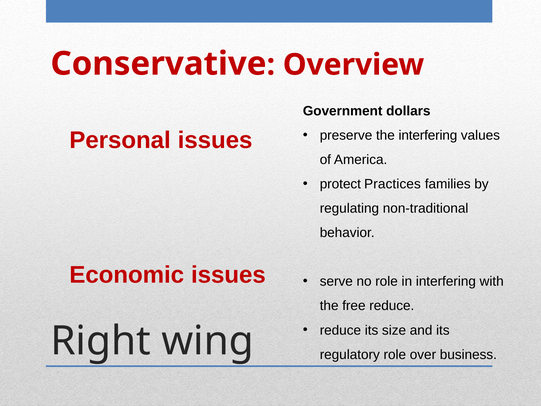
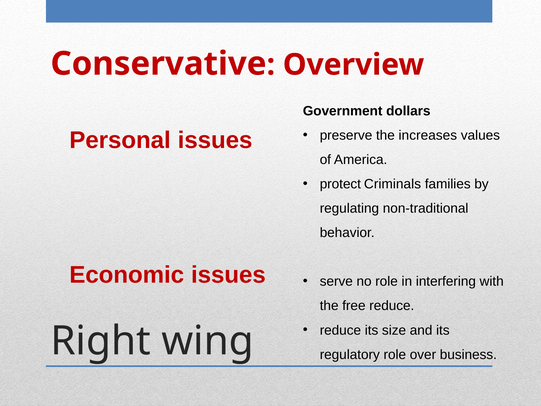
the interfering: interfering -> increases (428, 135)
Practices: Practices -> Criminals (393, 184)
